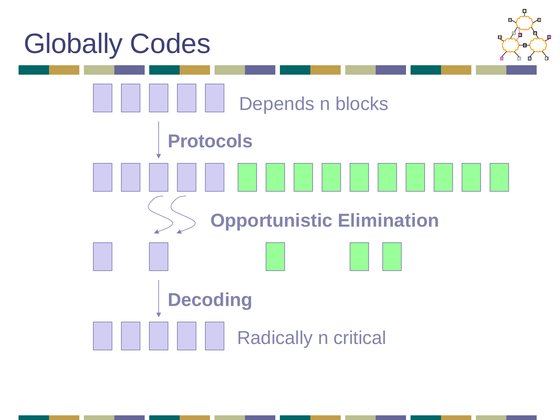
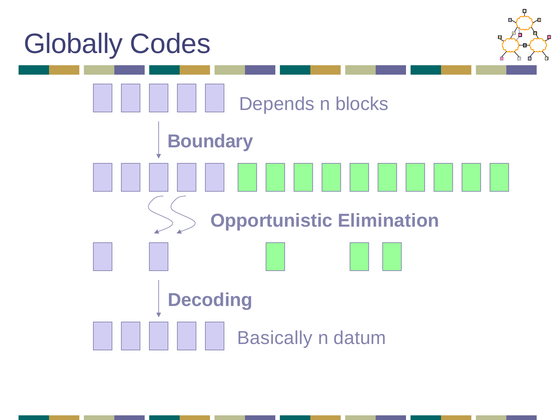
Protocols: Protocols -> Boundary (210, 141)
Radically: Radically -> Basically (275, 338)
critical: critical -> datum (360, 338)
